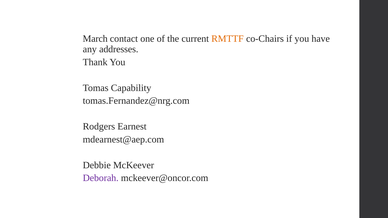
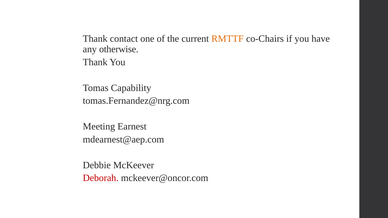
March: March -> Thank (95, 39)
addresses: addresses -> otherwise (119, 49)
Rodgers: Rodgers -> Meeting (99, 127)
Deborah colour: purple -> red (101, 178)
